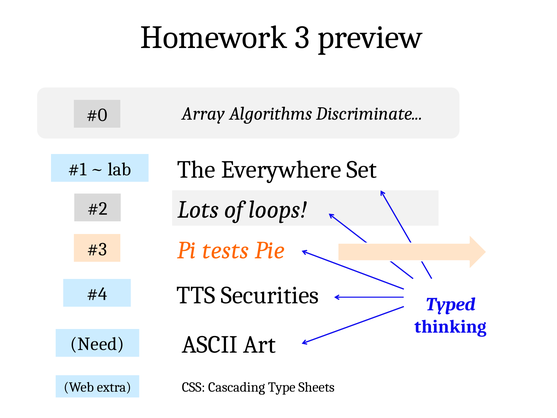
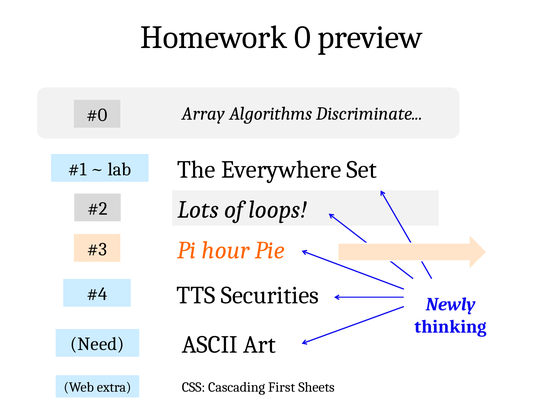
3: 3 -> 0 (303, 37)
tests: tests -> hour (225, 250)
Typed: Typed -> Newly (451, 304)
Type: Type -> First (282, 387)
